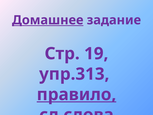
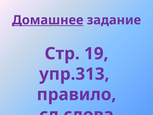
правило underline: present -> none (76, 94)
